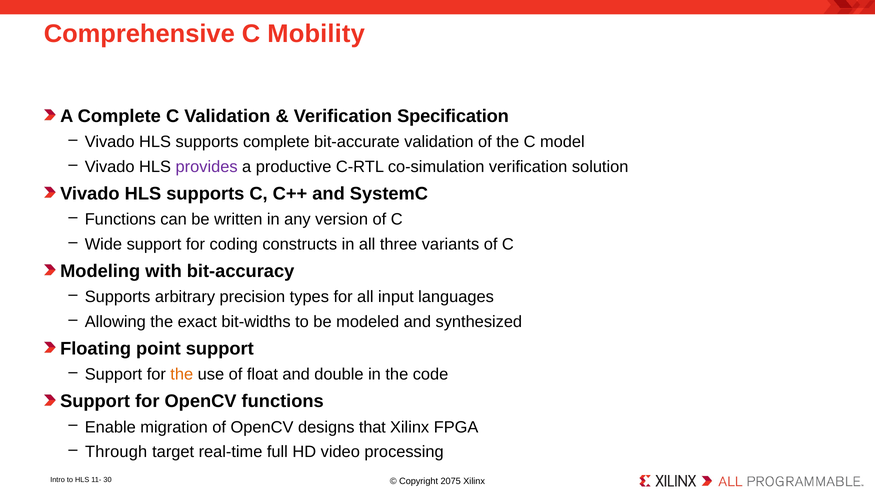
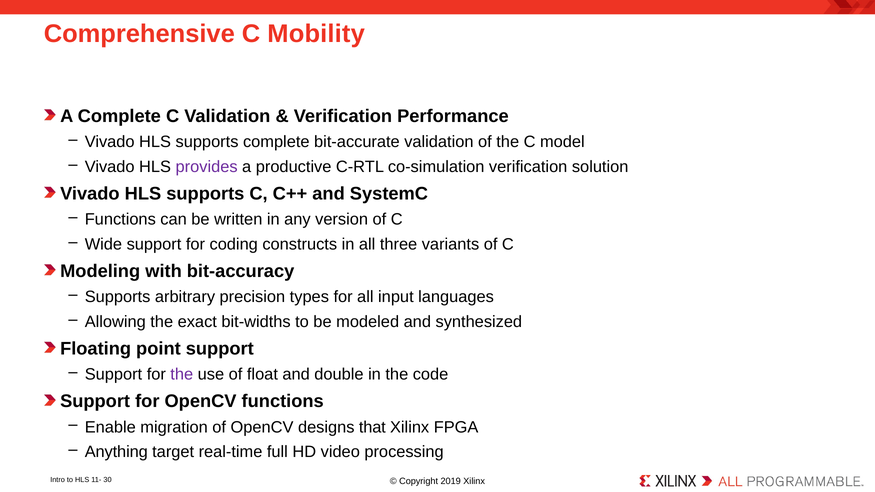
Specification: Specification -> Performance (453, 116)
the colour: orange -> purple (182, 375)
Through: Through -> Anything (116, 452)
2075: 2075 -> 2019 (451, 482)
